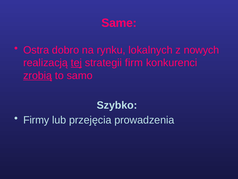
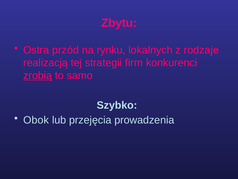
Same: Same -> Zbytu (119, 23)
dobro: dobro -> przód (65, 50)
nowych: nowych -> rodzaje (201, 50)
tej underline: present -> none (76, 63)
Firmy: Firmy -> Obok (36, 120)
